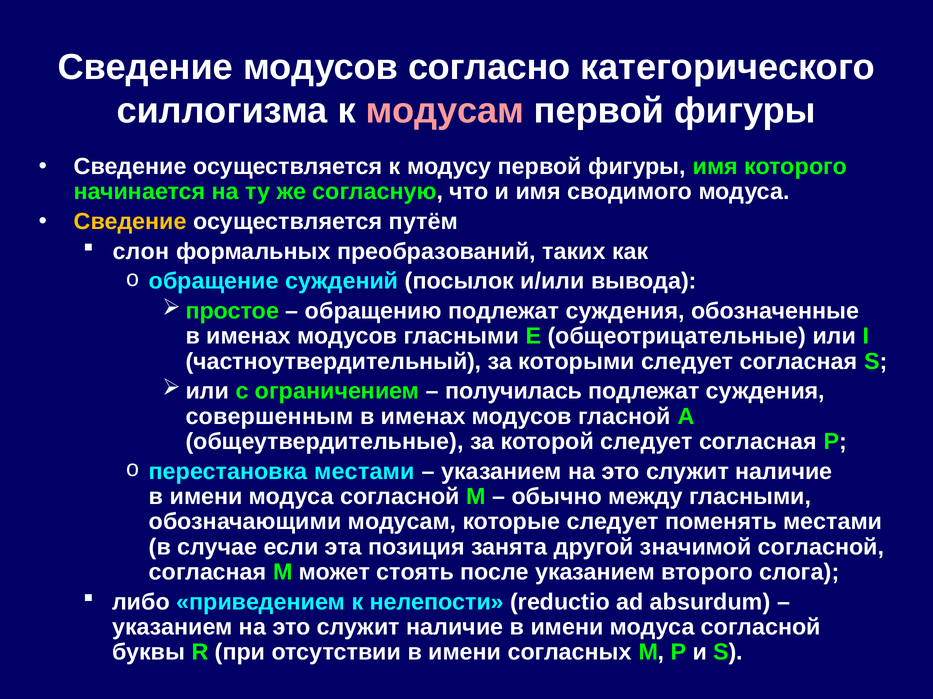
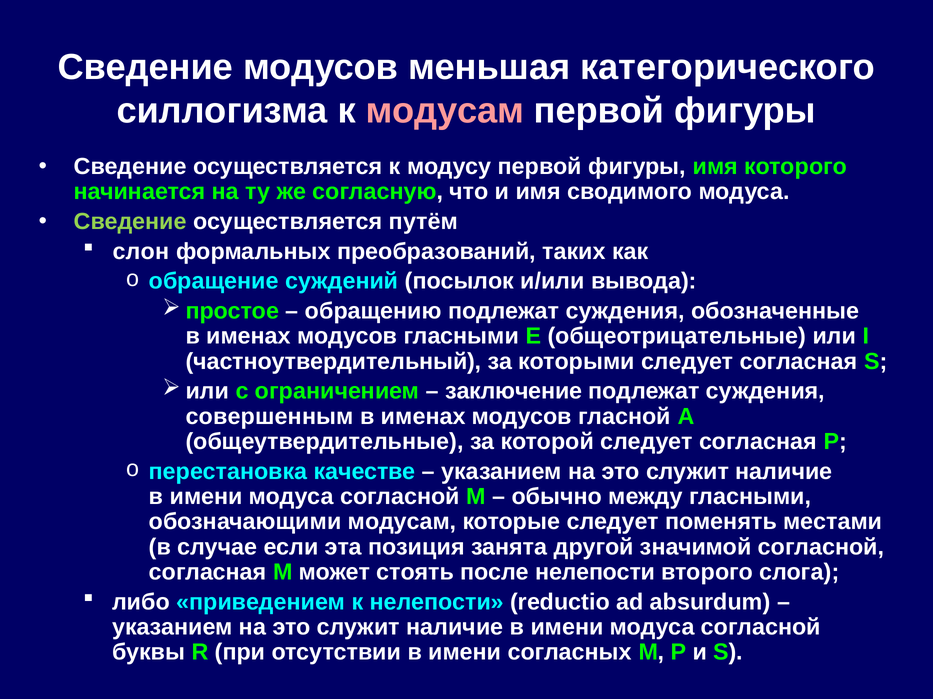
согласно: согласно -> меньшая (489, 67)
Сведение colour: yellow -> light green (130, 222)
получилась: получилась -> заключение (514, 392)
перестановка местами: местами -> качестве (365, 472)
после указанием: указанием -> нелепости (595, 573)
